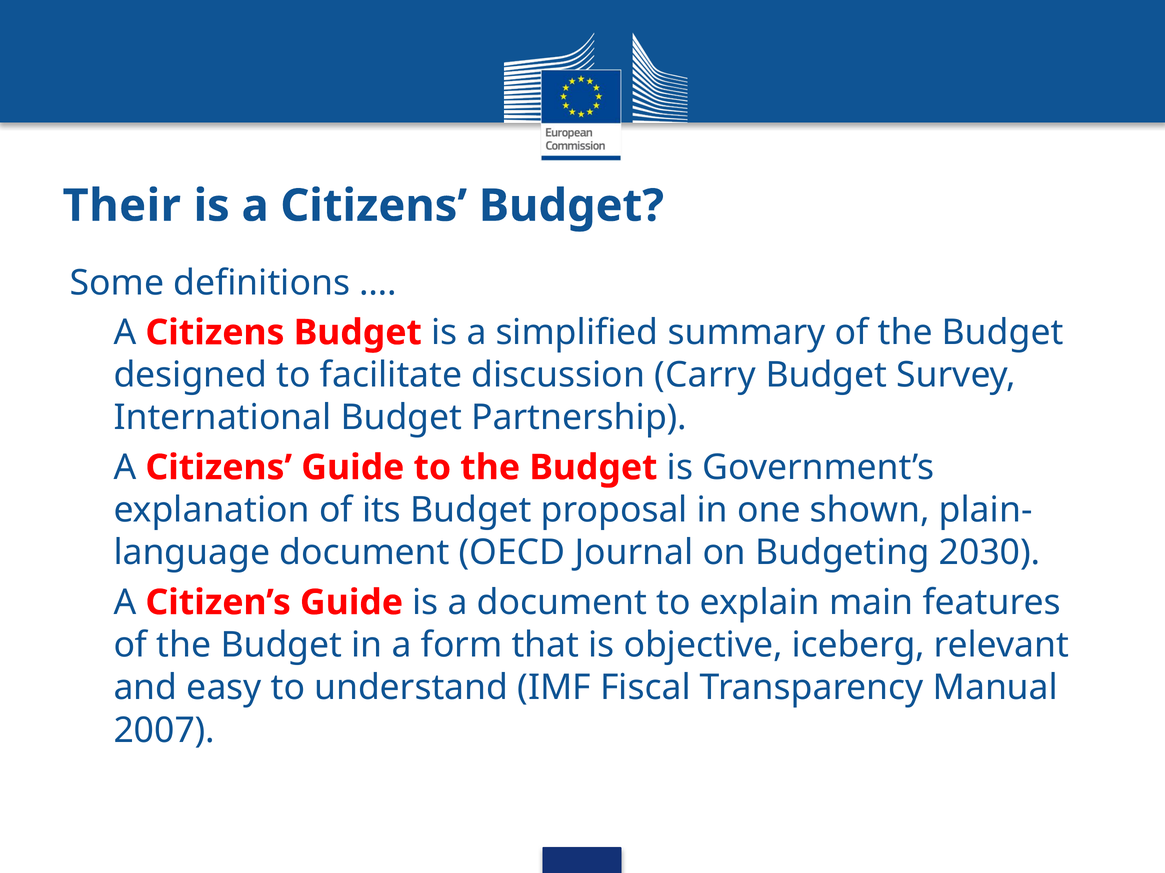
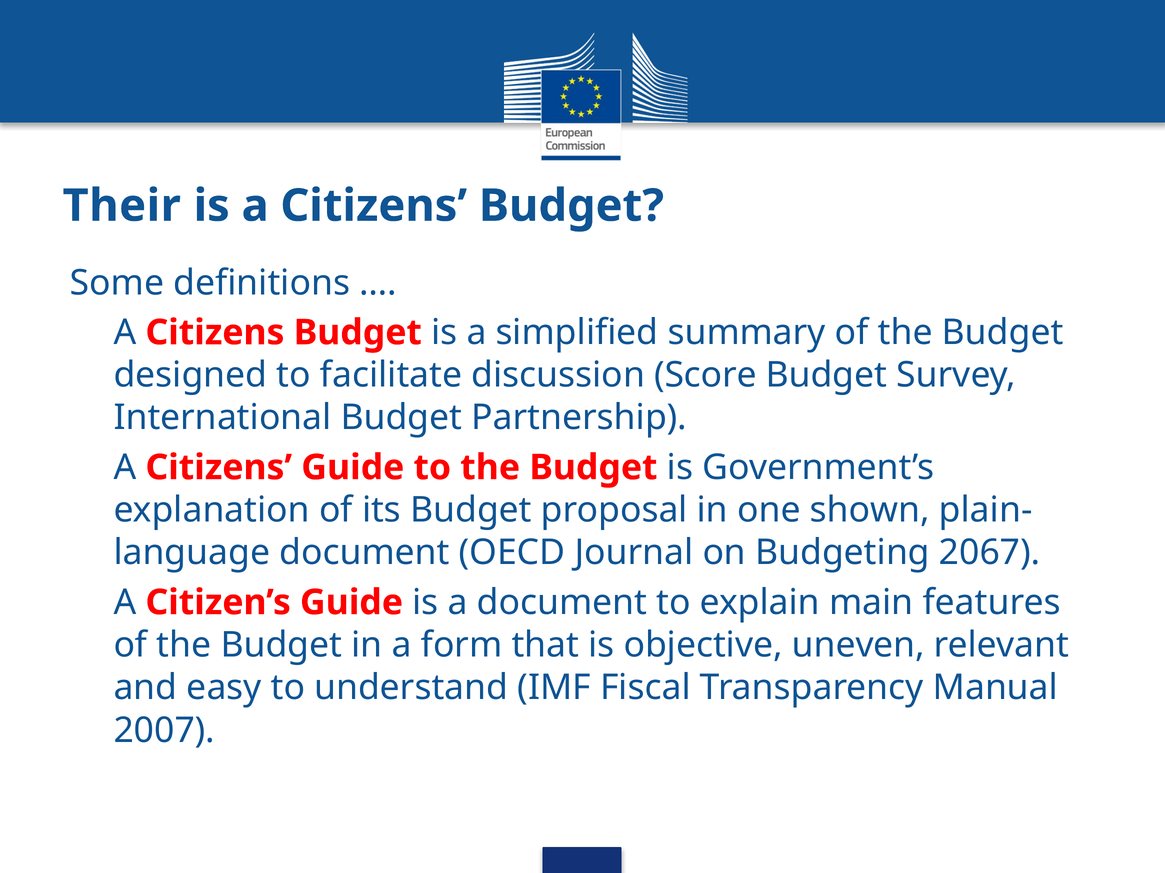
Carry: Carry -> Score (705, 375)
2030: 2030 -> 2067 (990, 553)
iceberg: iceberg -> uneven (858, 646)
